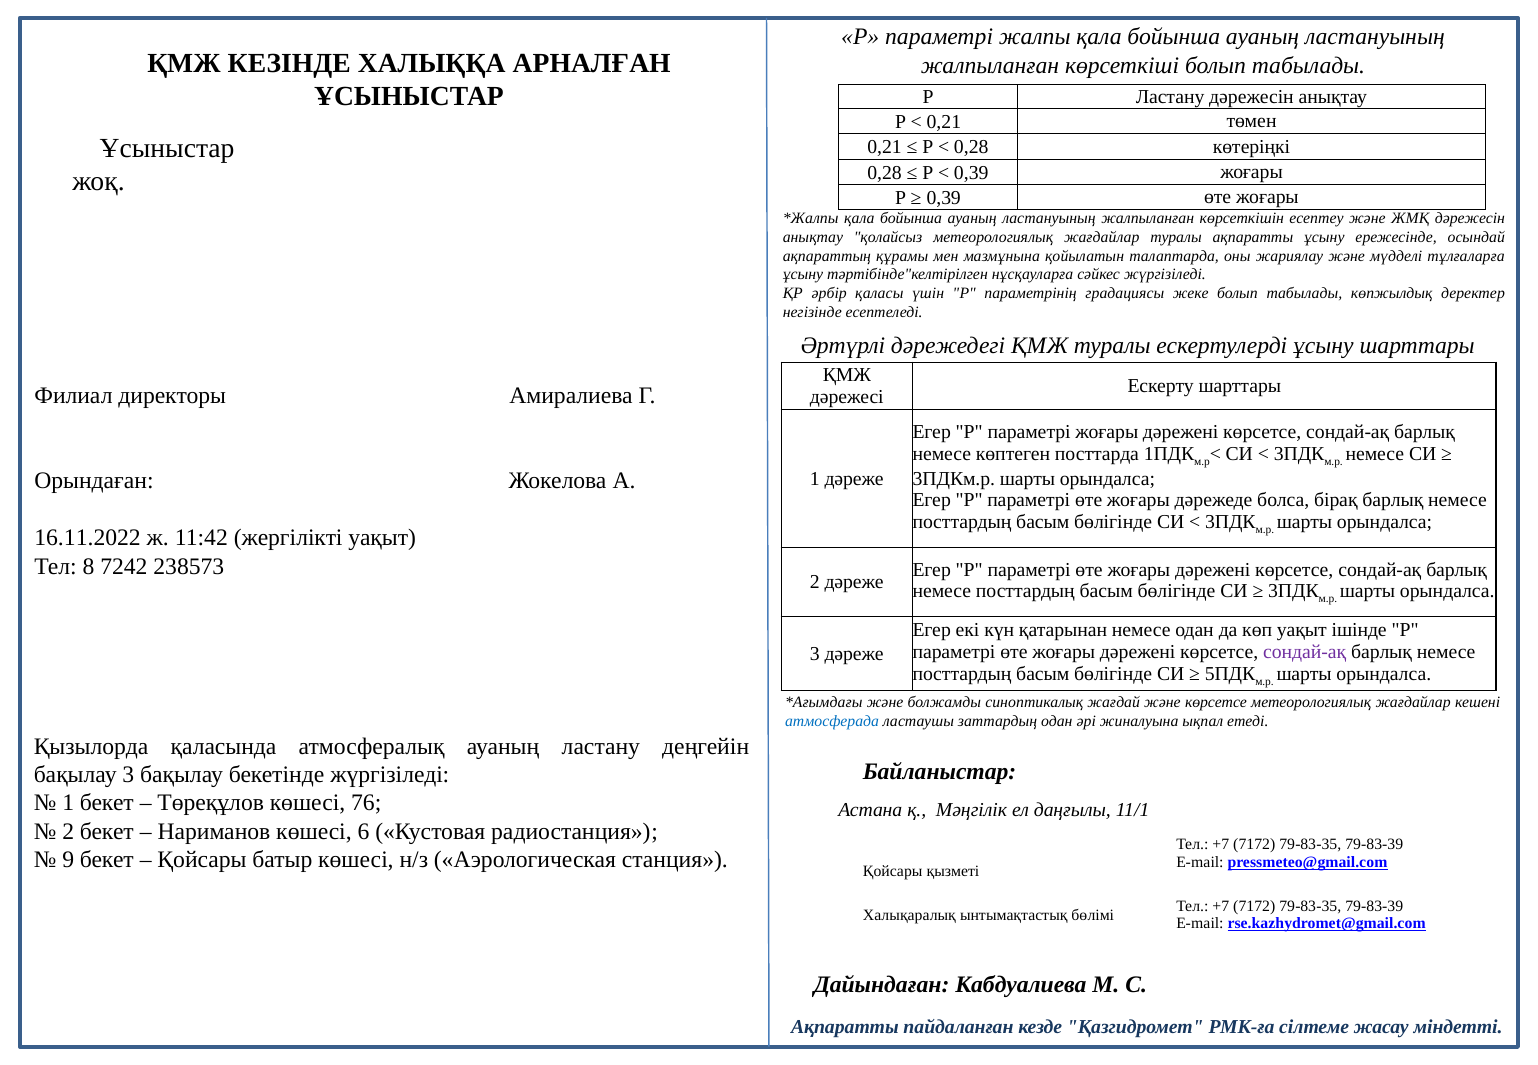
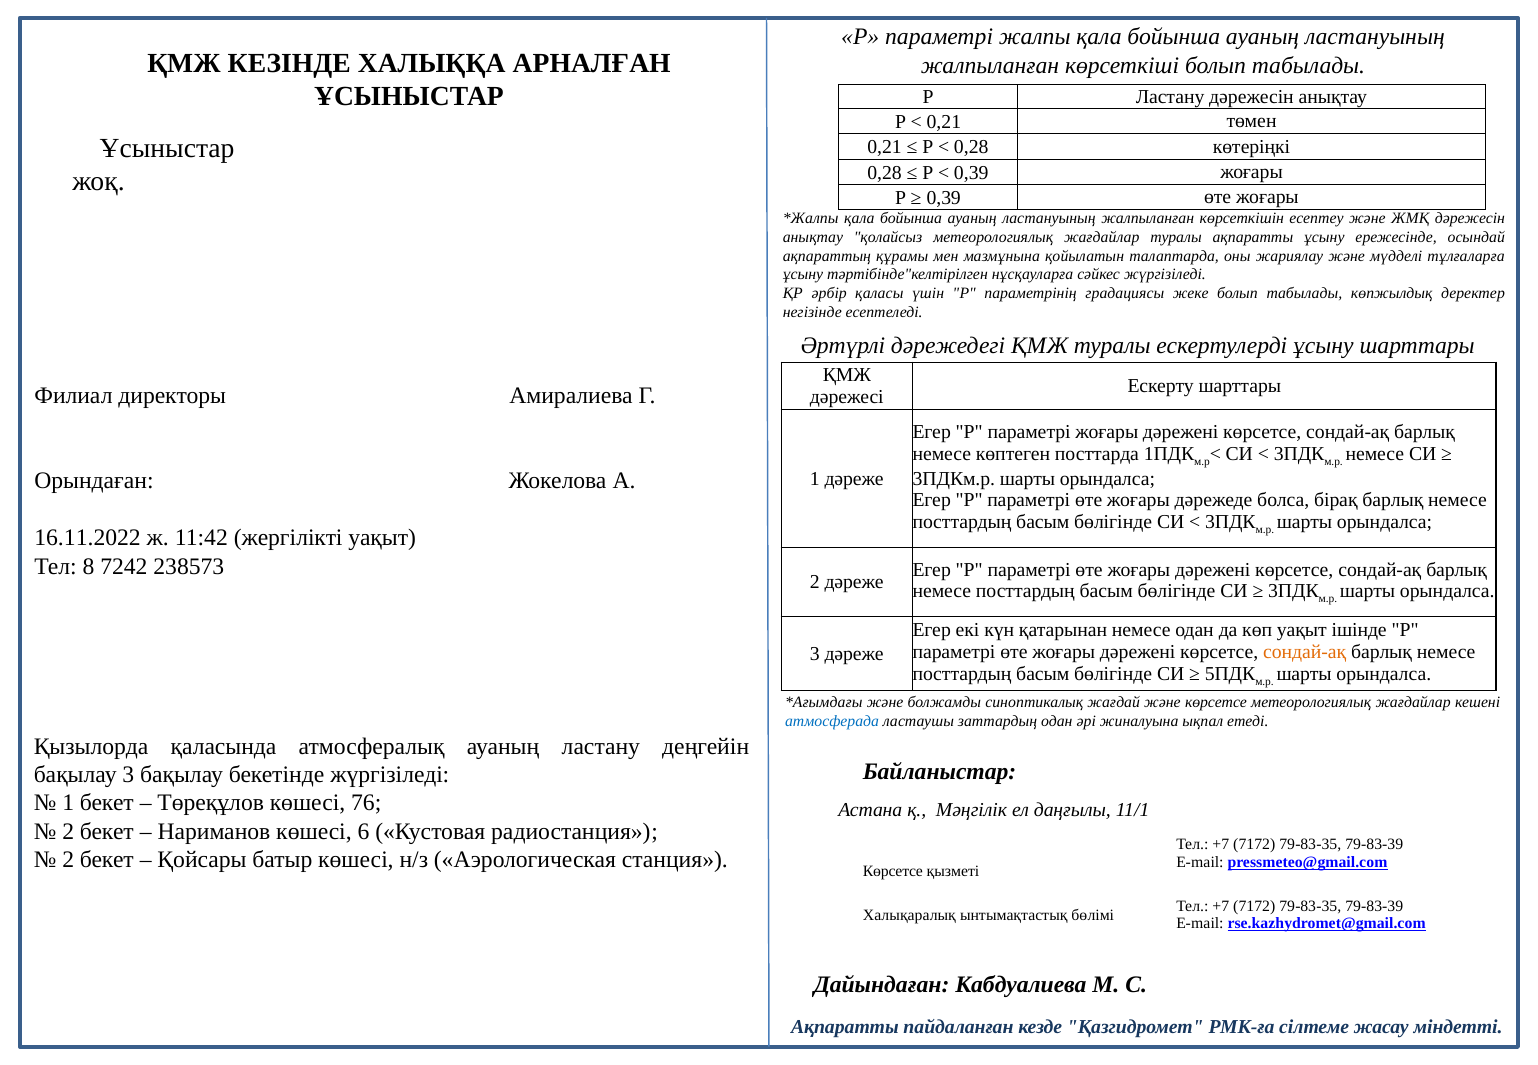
сондай-ақ colour: purple -> orange (1305, 652)
9: 9 -> 2 (68, 860)
Қойсары: Қойсары -> Көрсетсе (893, 871)
